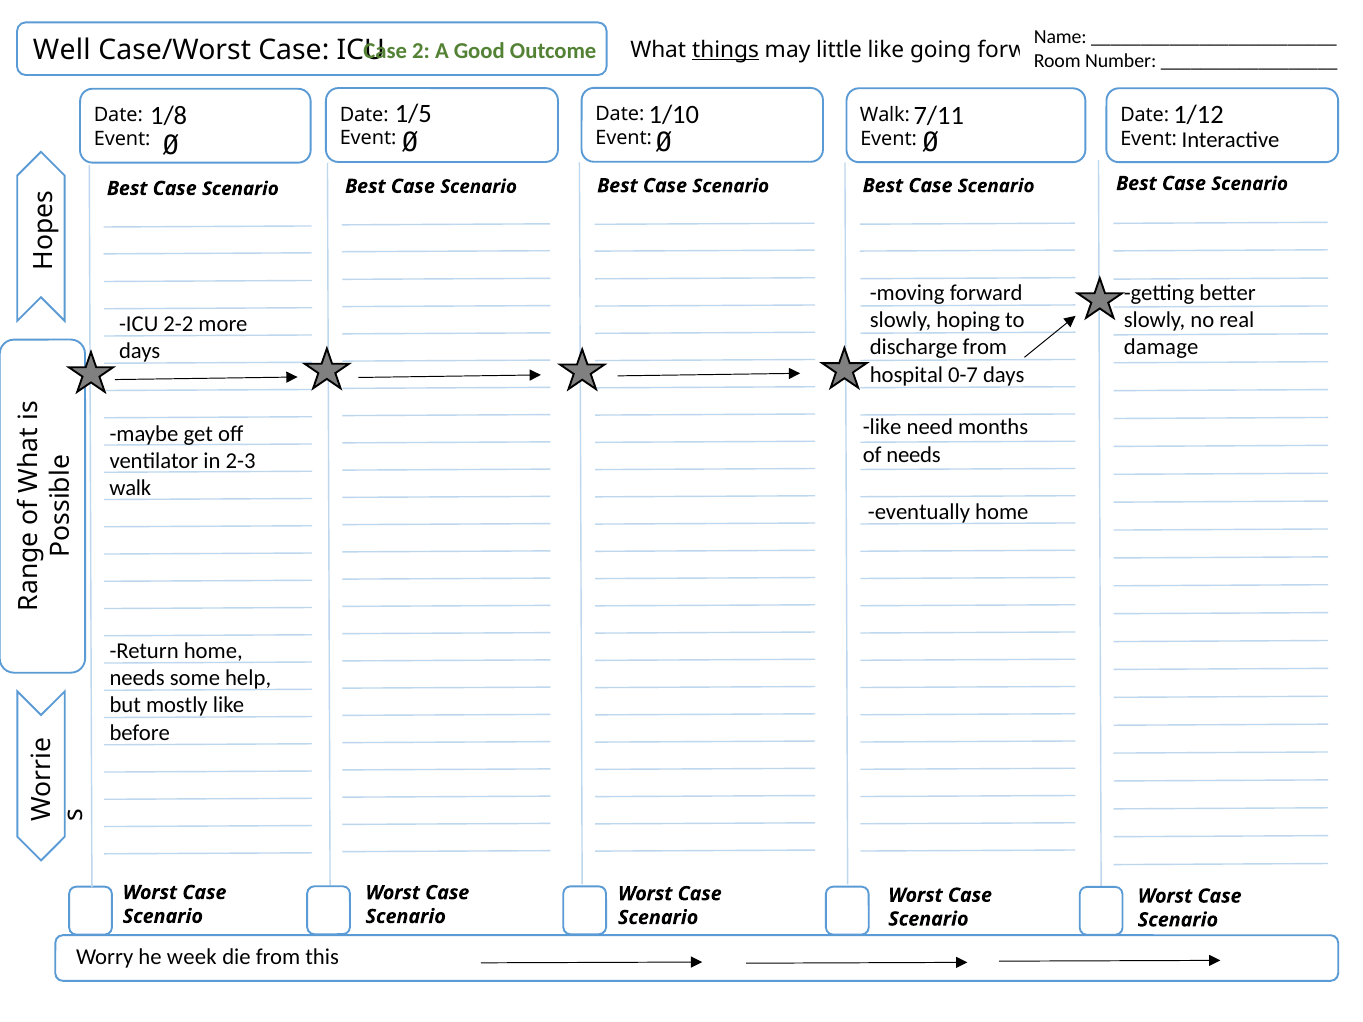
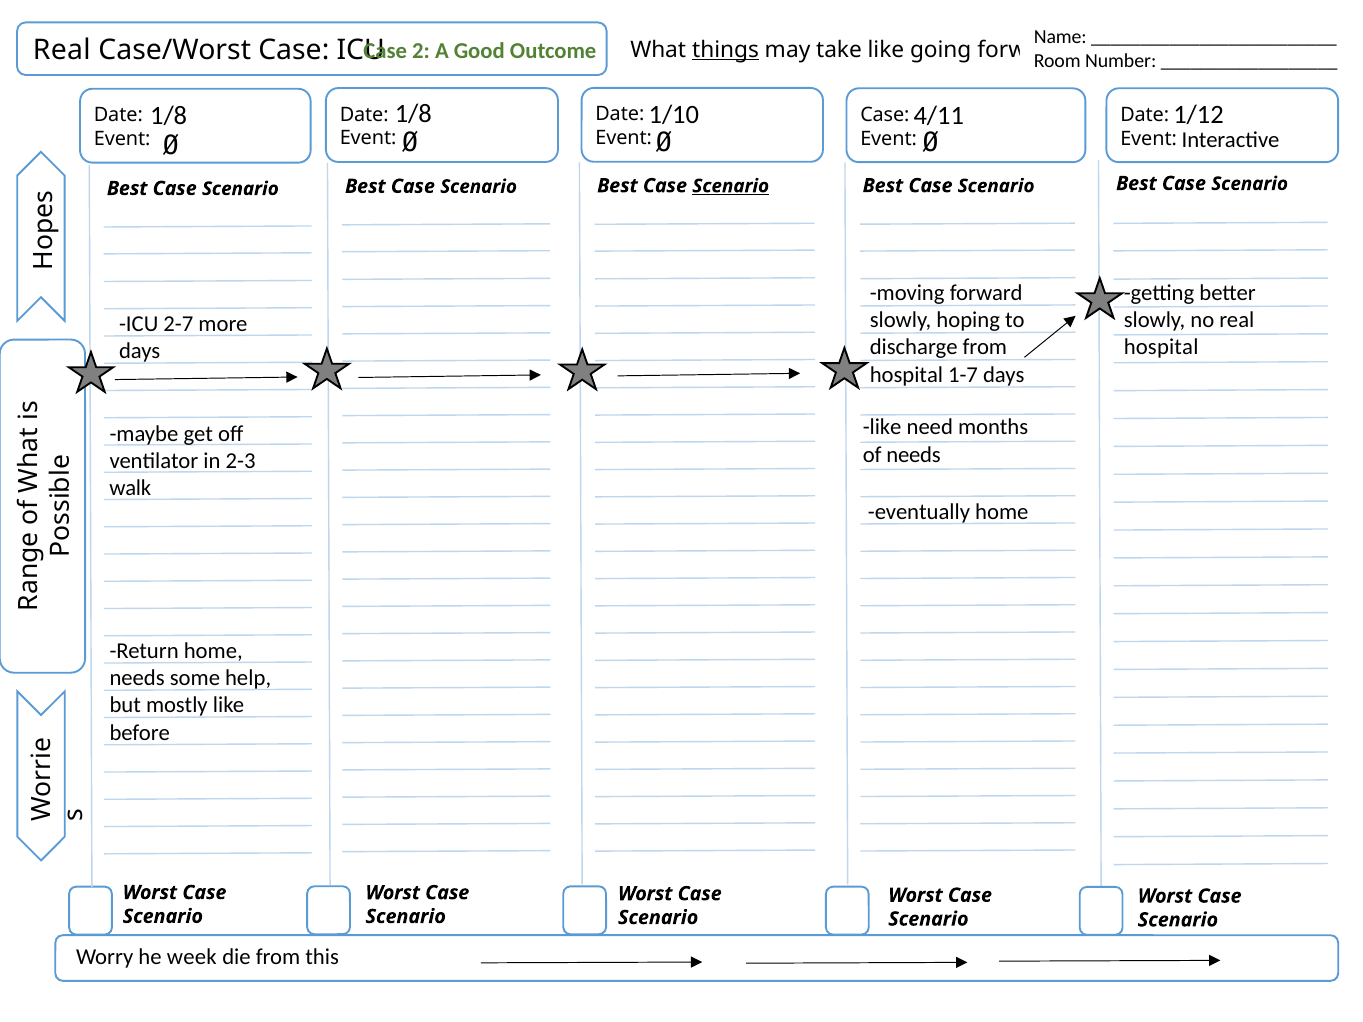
Well: Well -> Real (62, 51)
little: little -> take (839, 50)
1/5: 1/5 -> 1/8 (413, 113)
7/11: 7/11 -> 4/11 (939, 115)
Walk: Walk -> Case (885, 115)
Scenario underline: none -> present (731, 186)
2-2: 2-2 -> 2-7 (178, 324)
damage: damage -> hospital (1161, 347)
0-7: 0-7 -> 1-7 (963, 375)
